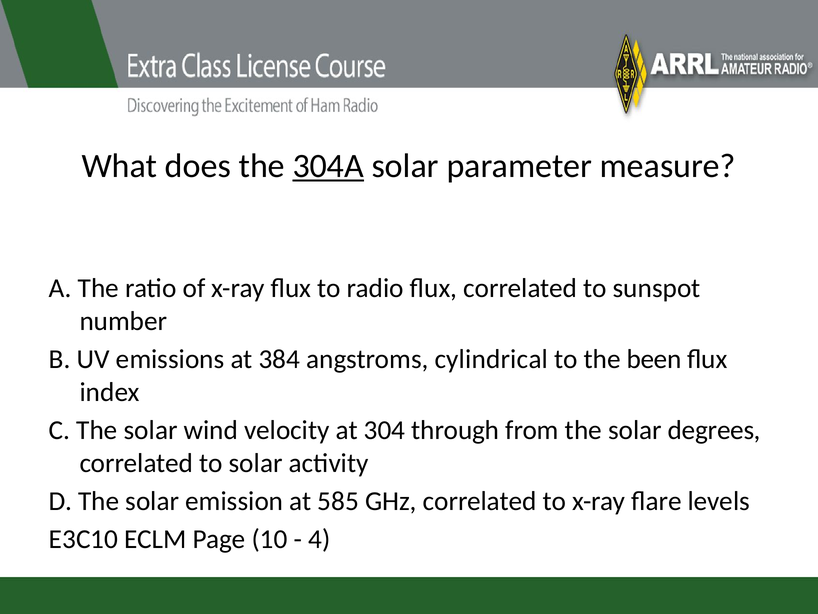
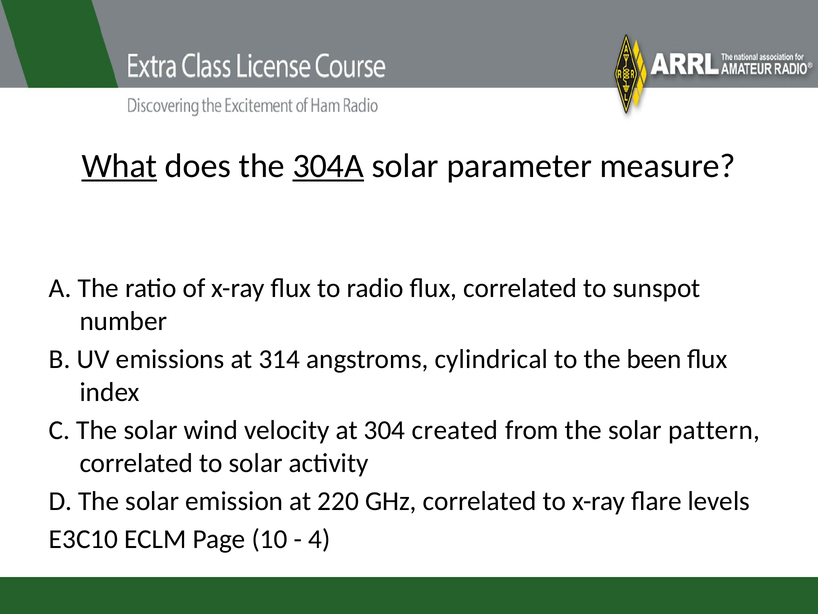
What underline: none -> present (119, 166)
384: 384 -> 314 (279, 359)
through: through -> created (455, 430)
degrees: degrees -> pattern (714, 430)
585: 585 -> 220 (338, 501)
